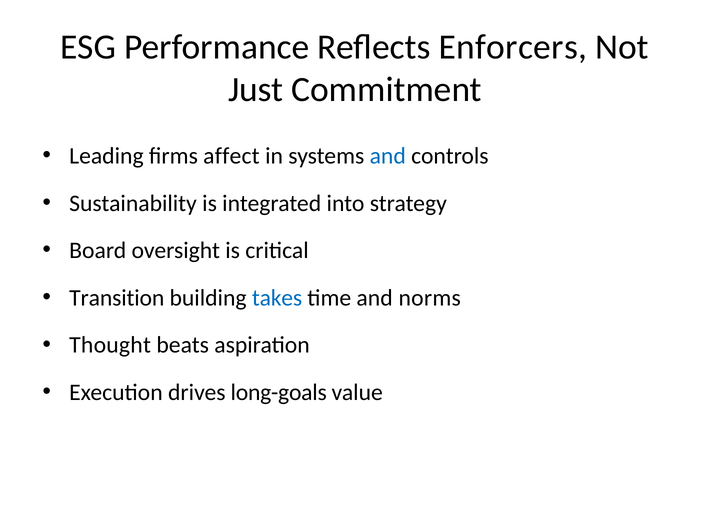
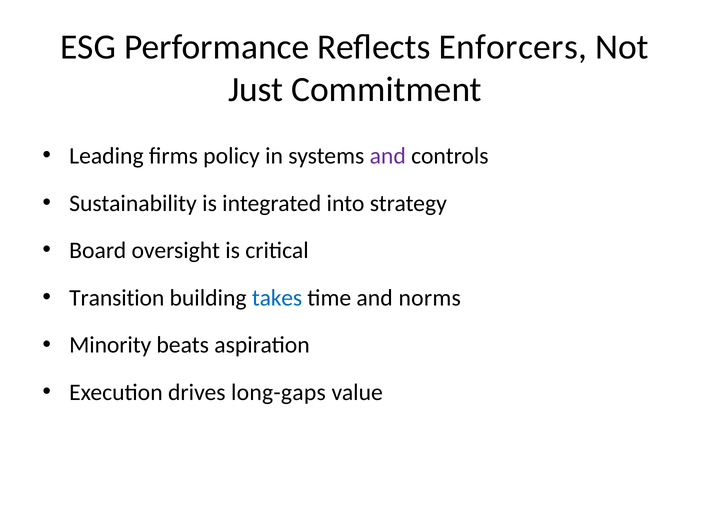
affect: affect -> policy (232, 156)
and colour: blue -> purple (388, 156)
Thought: Thought -> Minority (110, 345)
long-goals: long-goals -> long-gaps (278, 393)
